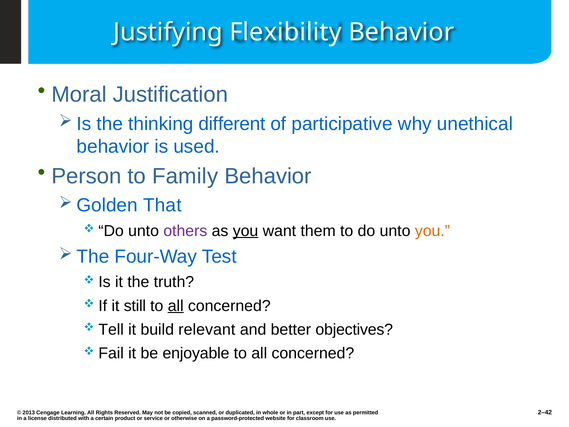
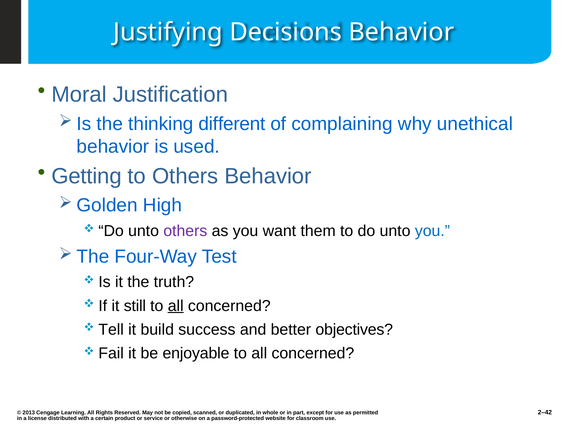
Flexibility: Flexibility -> Decisions (286, 32)
participative: participative -> complaining (342, 124)
Person: Person -> Getting (87, 176)
to Family: Family -> Others (185, 176)
That: That -> High (162, 205)
you underline: present -> none (246, 231)
you colour: orange -> blue (432, 231)
relevant: relevant -> success (207, 329)
